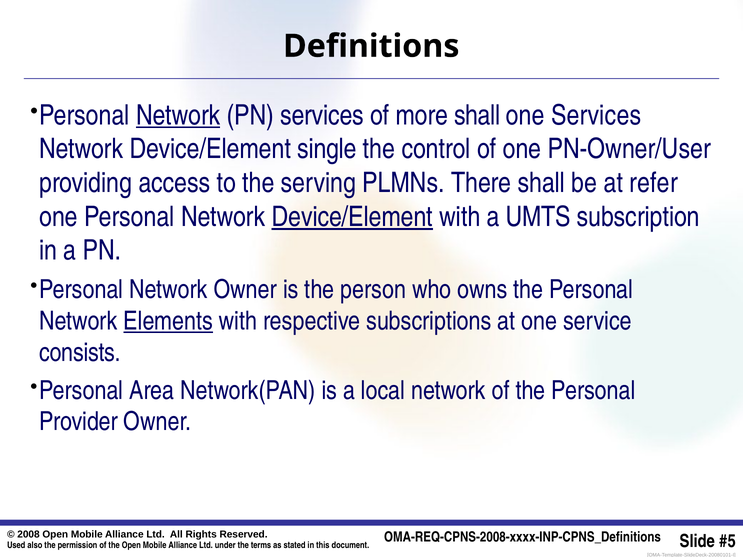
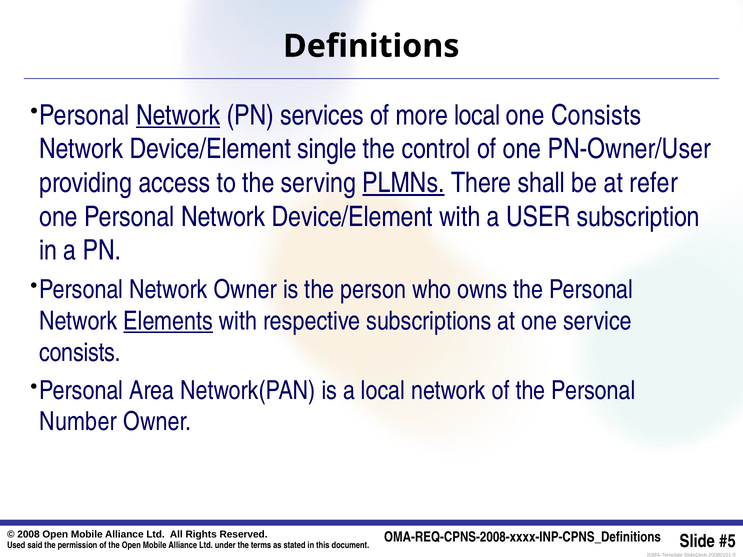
more shall: shall -> local (477, 115)
one Services: Services -> Consists (596, 115)
PLMNs underline: none -> present (404, 183)
Device/Element underline: present -> none (352, 217)
UMTS: UMTS -> USER (538, 217)
Provider: Provider -> Number (78, 422)
also: also -> said (35, 545)
